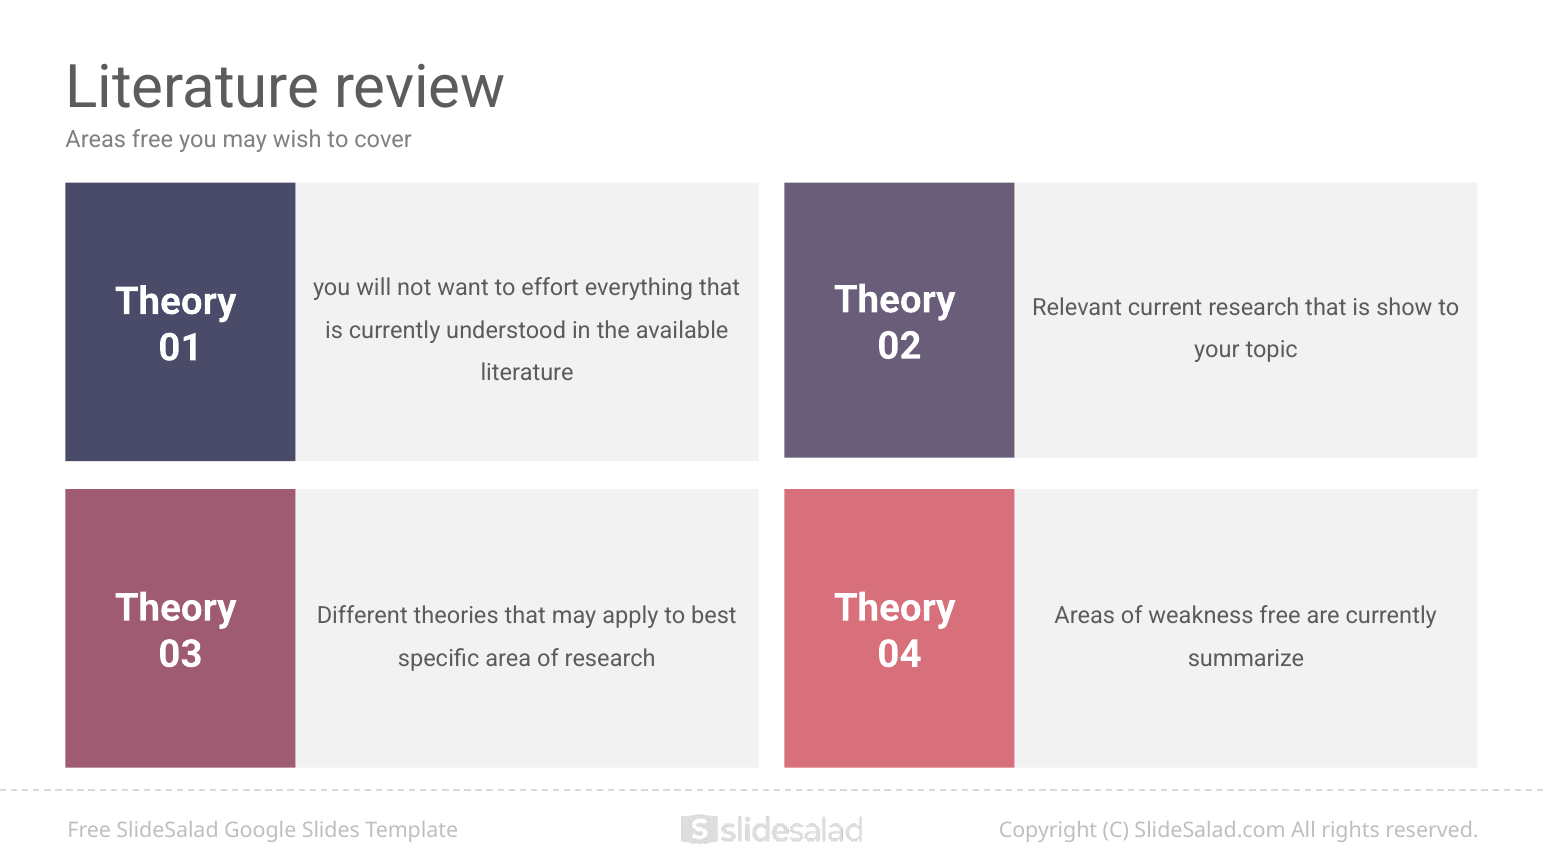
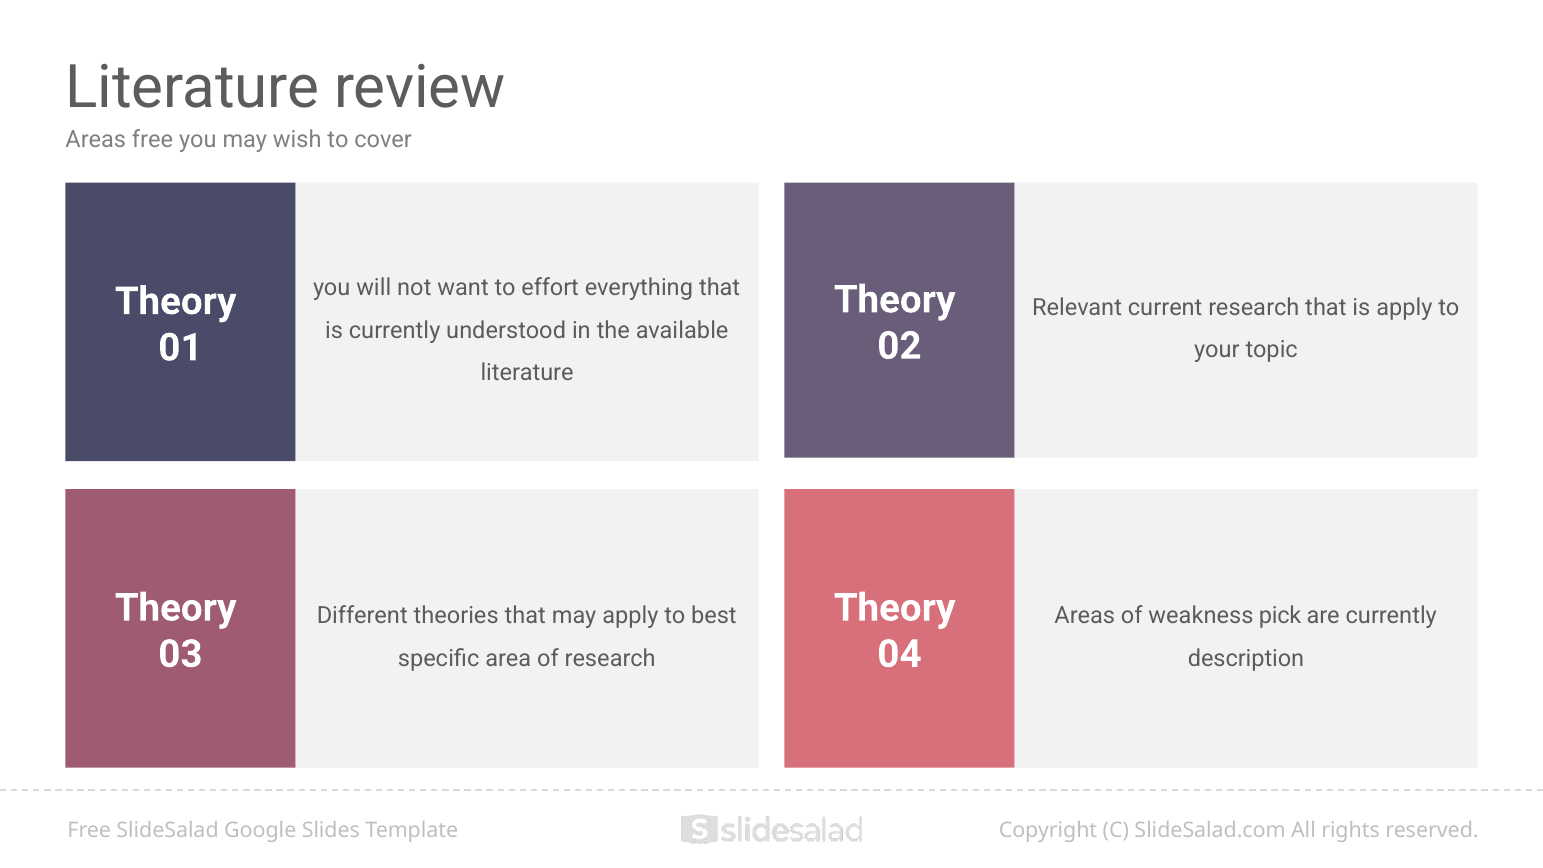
is show: show -> apply (1404, 308)
weakness free: free -> pick (1280, 616)
summarize: summarize -> description (1246, 658)
